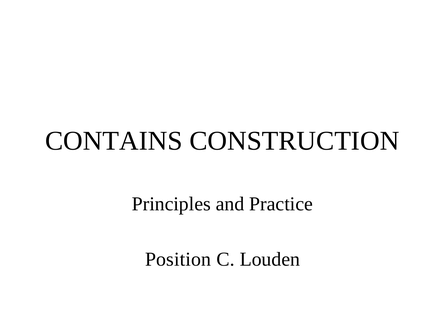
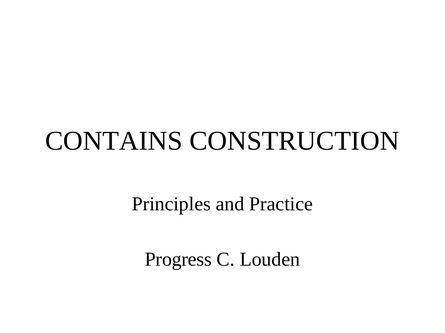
Position: Position -> Progress (178, 260)
